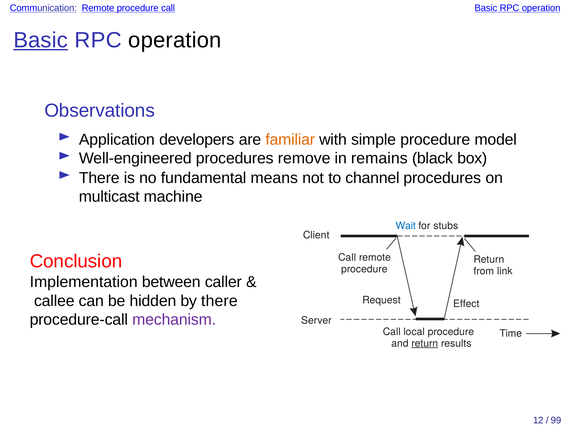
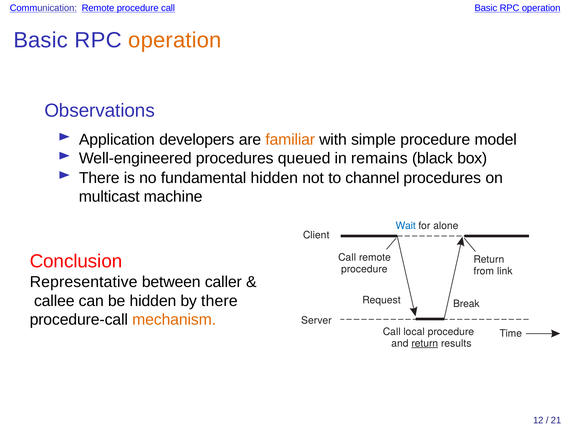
Basic underline: present -> none (41, 40)
operation colour: black -> orange (175, 40)
remove: remove -> queued (304, 159)
fundamental means: means -> hidden (274, 178)
stubs: stubs -> alone (446, 226)
Implementation: Implementation -> Representative (84, 282)
Effect: Effect -> Break (466, 304)
mechanism colour: purple -> orange (174, 320)
99: 99 -> 21 (556, 421)
